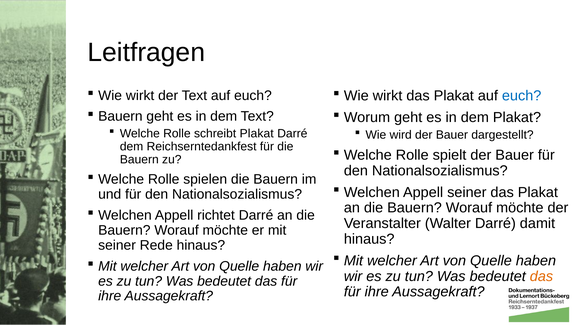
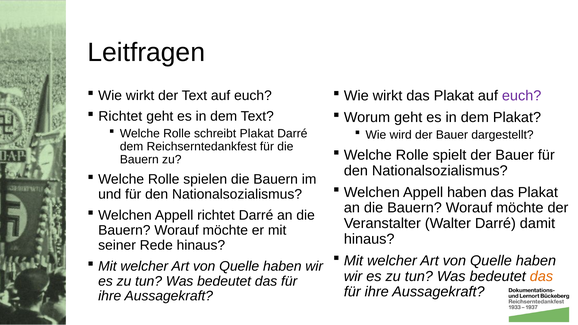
euch colour: blue -> purple (522, 96)
Bauern: Bauern -> Richtet (120, 116)
Appell seiner: seiner -> haben (467, 192)
